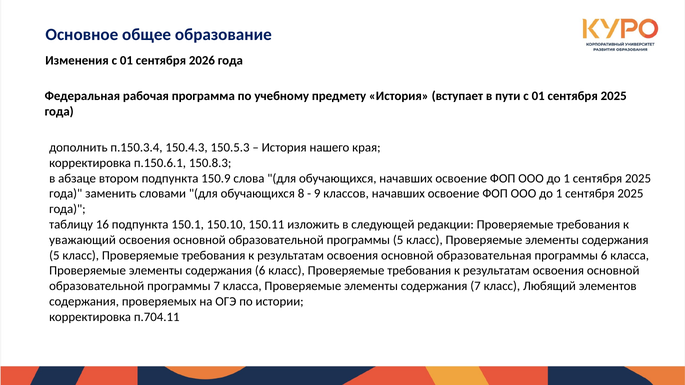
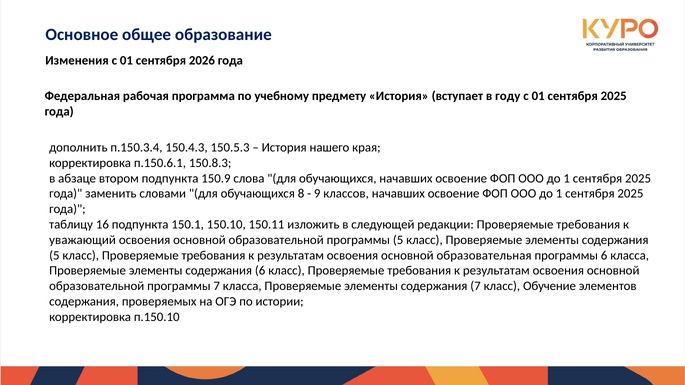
пути: пути -> году (508, 96)
Любящий: Любящий -> Обучение (549, 286)
п.704.11: п.704.11 -> п.150.10 (157, 317)
